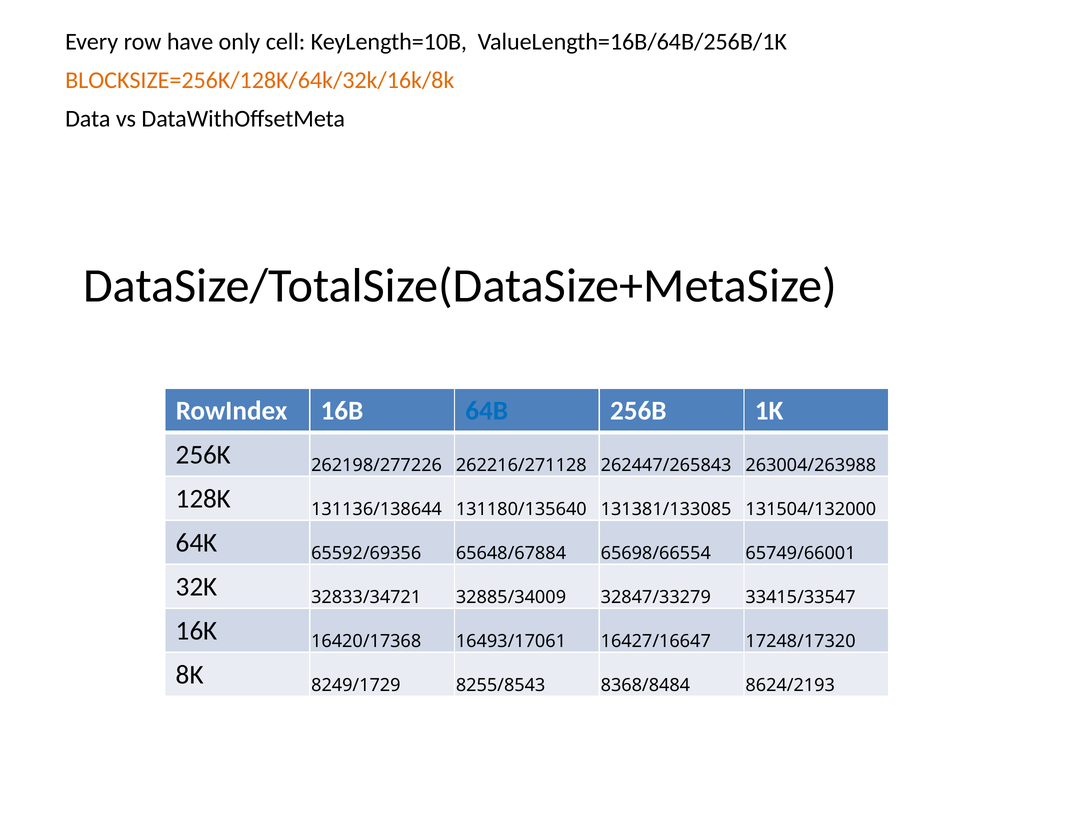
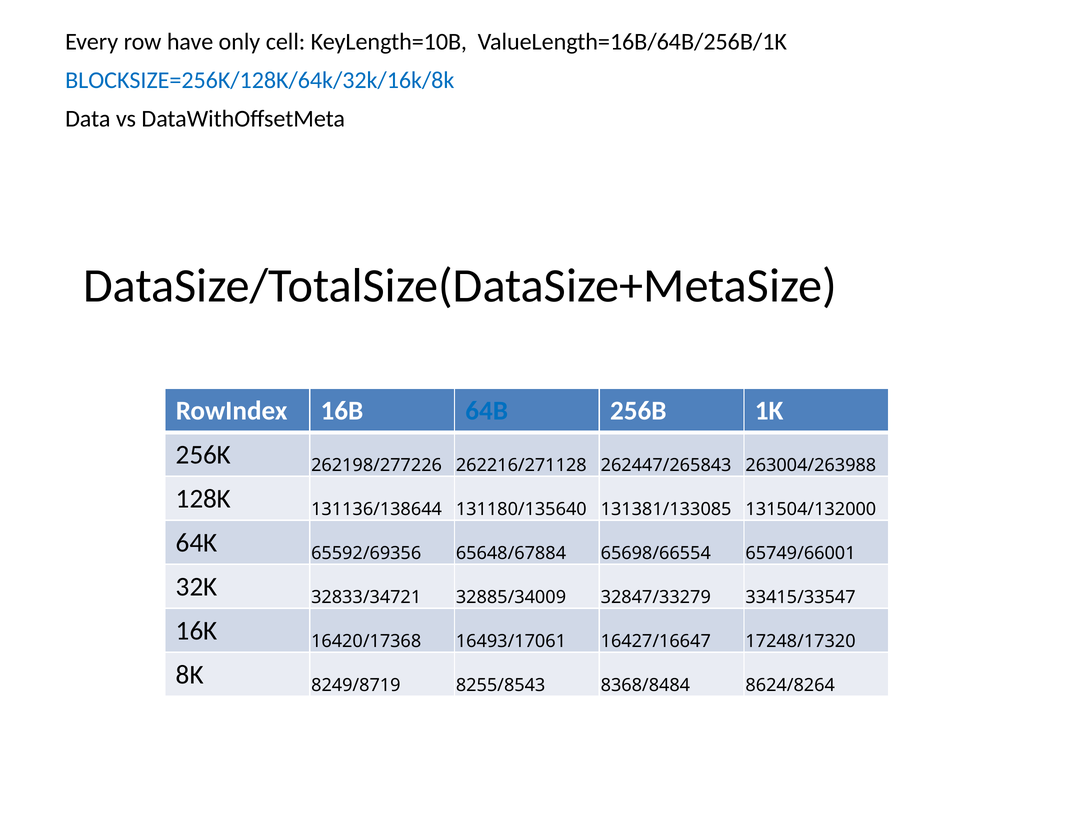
BLOCKSIZE=256K/128K/64k/32k/16k/8k colour: orange -> blue (260, 80)
8249/1729: 8249/1729 -> 8249/8719 (356, 686)
8624/2193: 8624/2193 -> 8624/8264 (790, 686)
